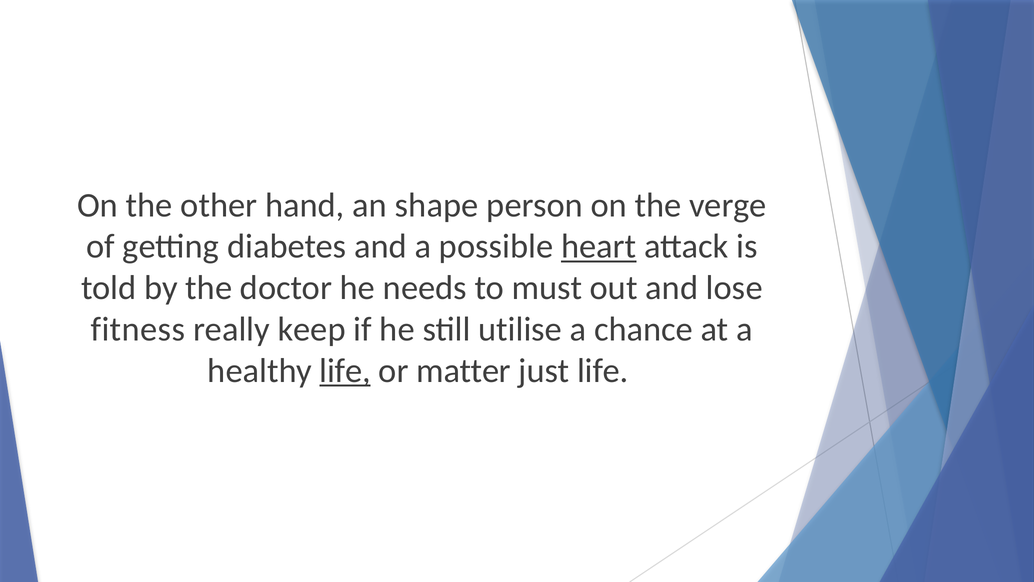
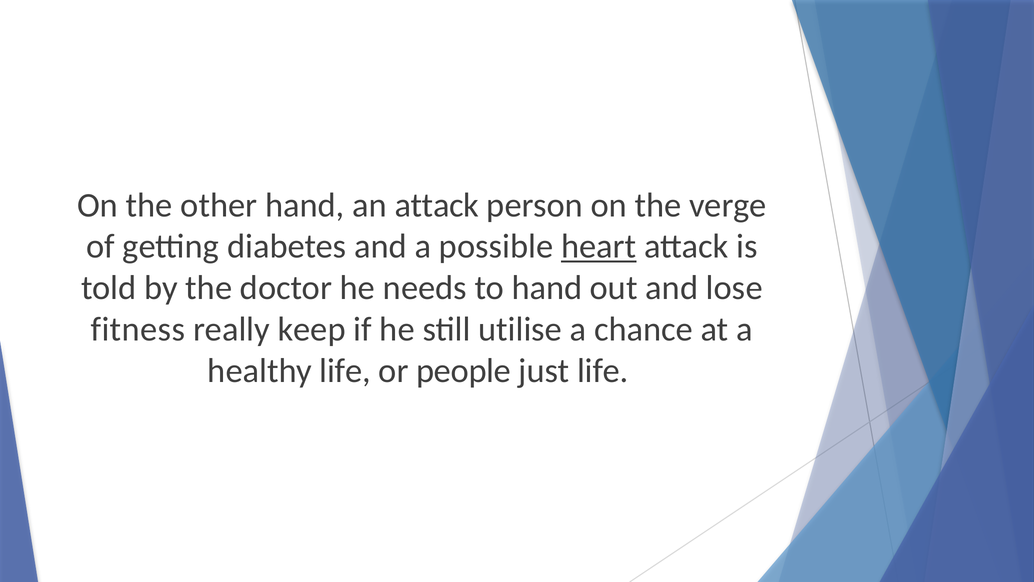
an shape: shape -> attack (437, 205)
to must: must -> hand (547, 288)
life underline: present -> none (345, 371)
matter: matter -> people (464, 371)
